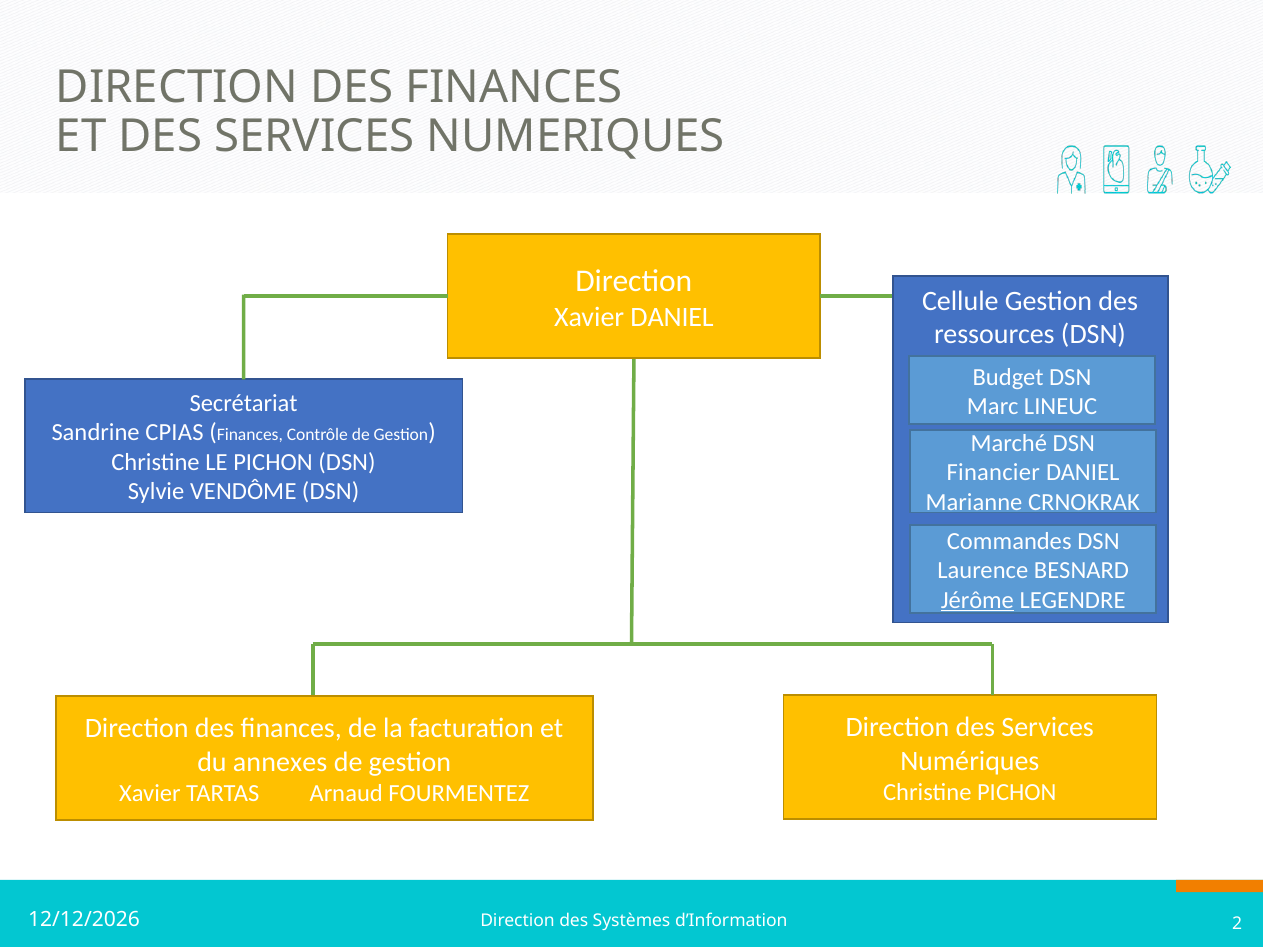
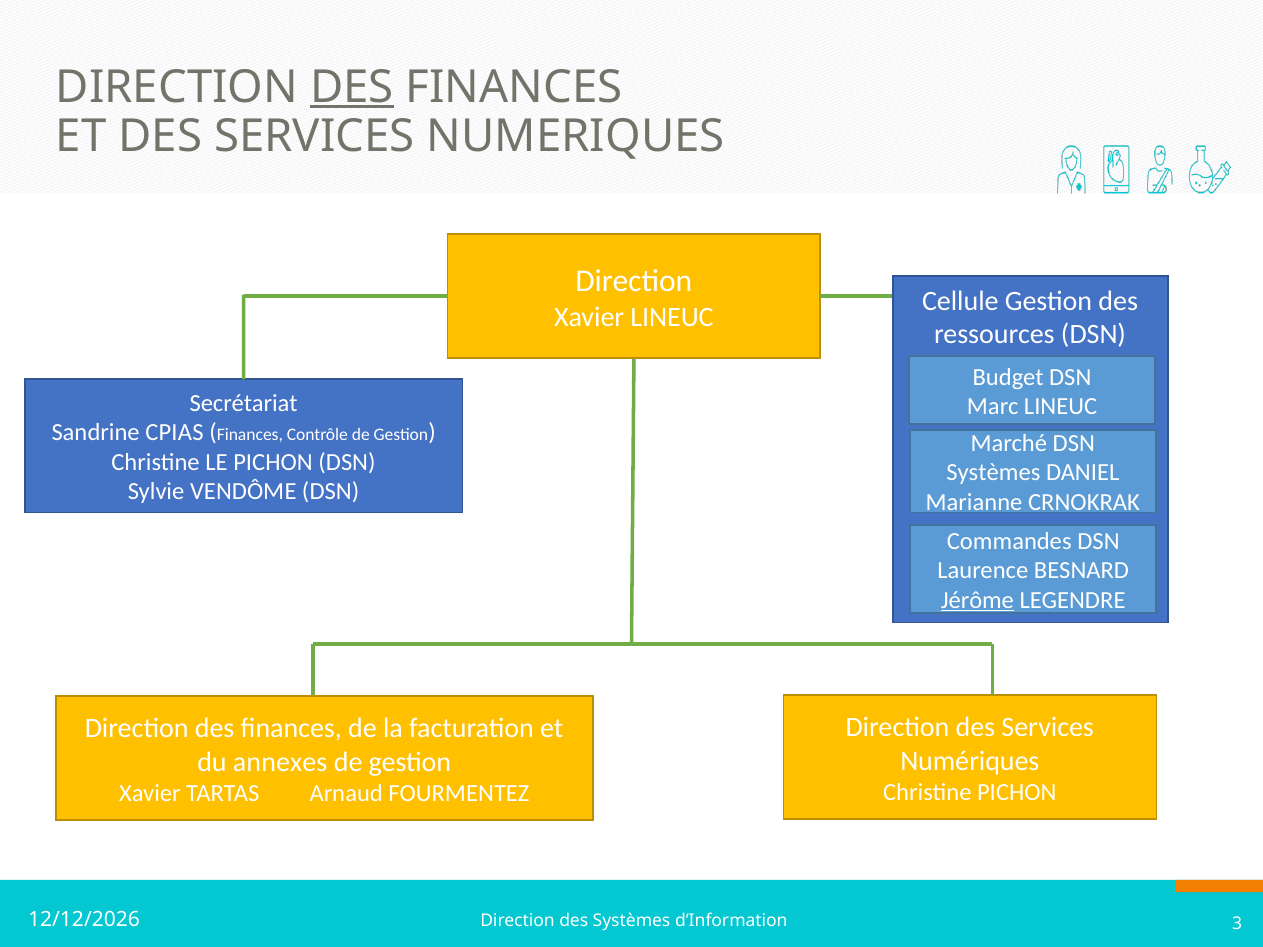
DES underline: none -> present (352, 87)
Xavier DANIEL: DANIEL -> LINEUC (672, 317)
Financier: Financier -> Systèmes (993, 473)
2: 2 -> 3 (1237, 924)
